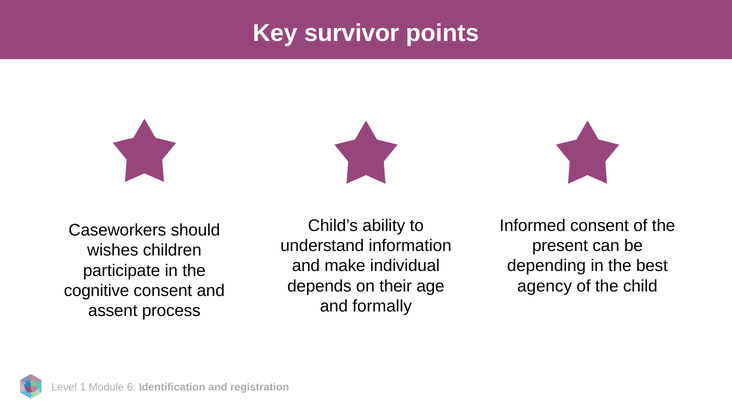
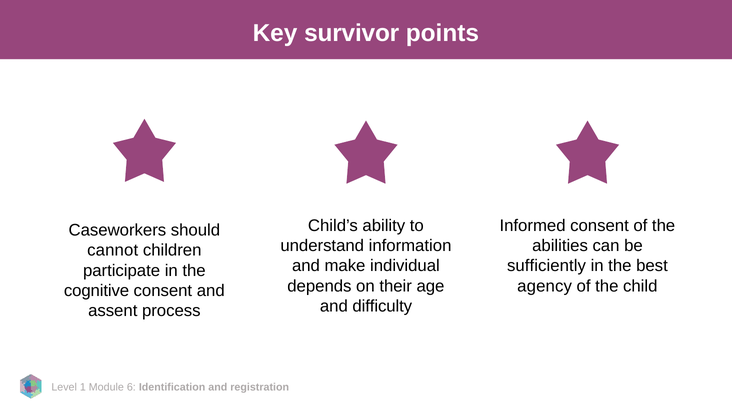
present: present -> abilities (560, 246)
wishes: wishes -> cannot (113, 250)
depending: depending -> sufficiently (546, 266)
formally: formally -> difficulty (382, 306)
